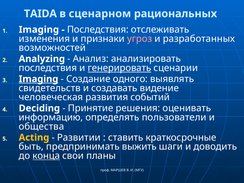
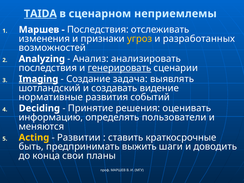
TAIDA underline: none -> present (40, 14)
рациональных: рациональных -> неприемлемы (175, 14)
Imaging: Imaging -> Маршев (39, 30)
угроз colour: pink -> yellow (140, 39)
одного: одного -> задача (130, 79)
свидетельств: свидетельств -> шотландский (50, 88)
человеческая: человеческая -> нормативные (51, 97)
общества: общества -> меняются (41, 126)
конца underline: present -> none (46, 156)
